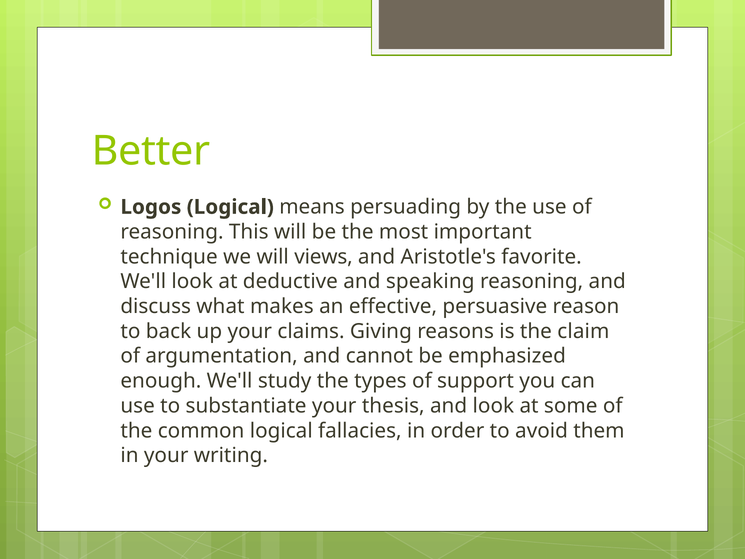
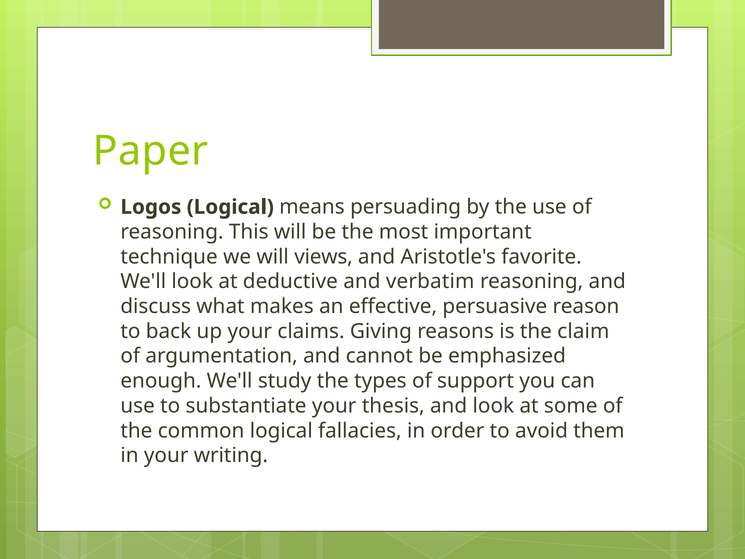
Better: Better -> Paper (151, 151)
speaking: speaking -> verbatim (430, 281)
